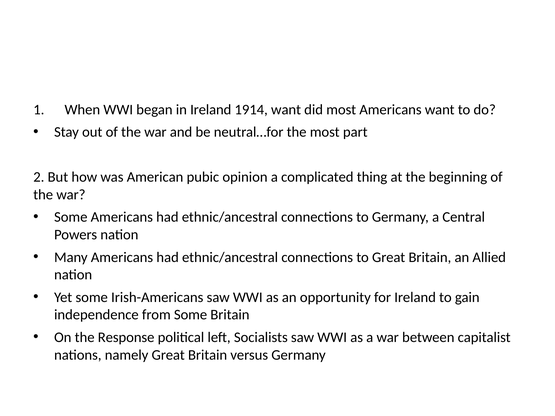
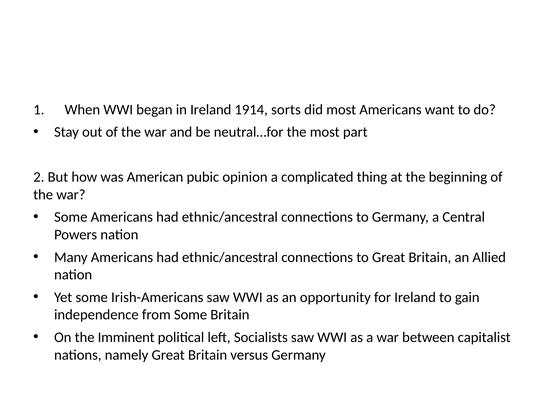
1914 want: want -> sorts (286, 110)
Response: Response -> Imminent (126, 338)
